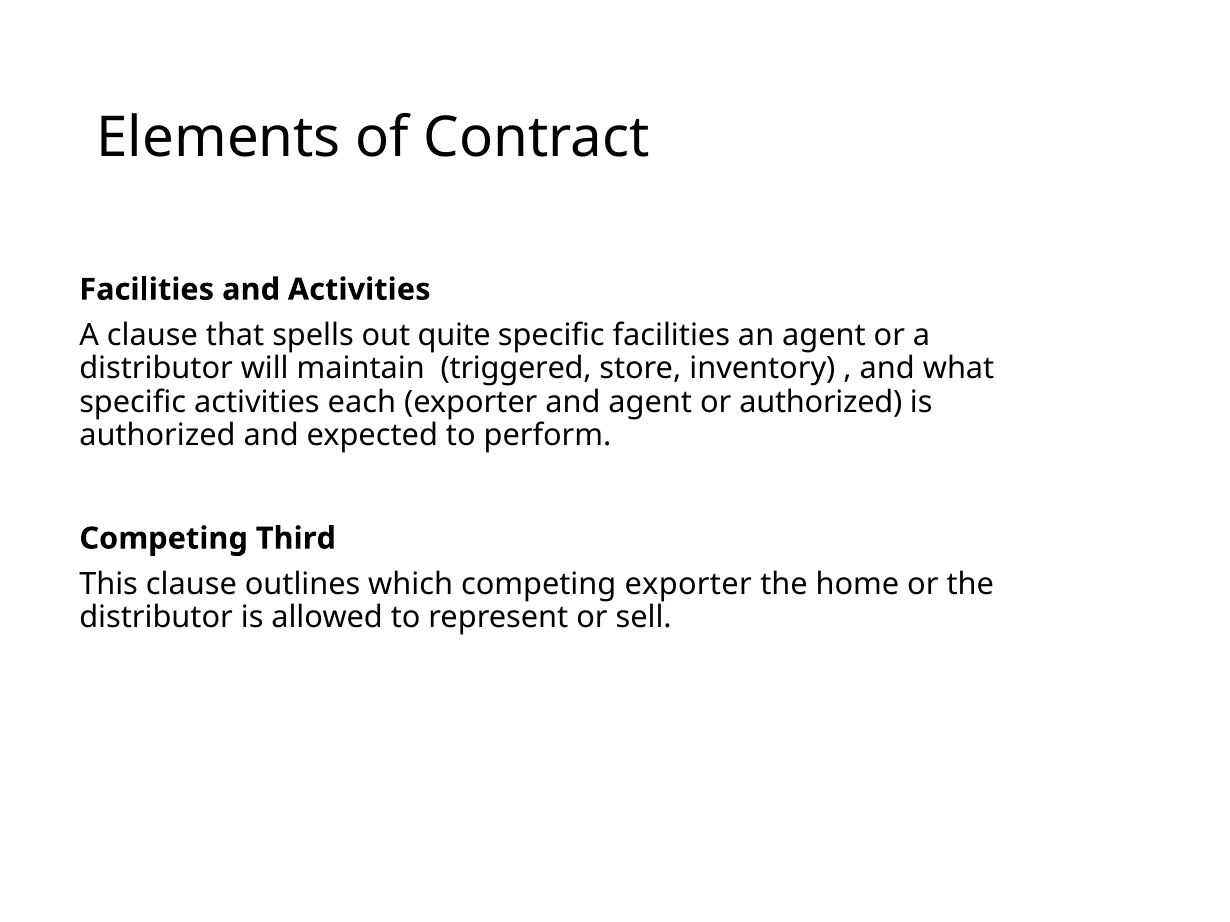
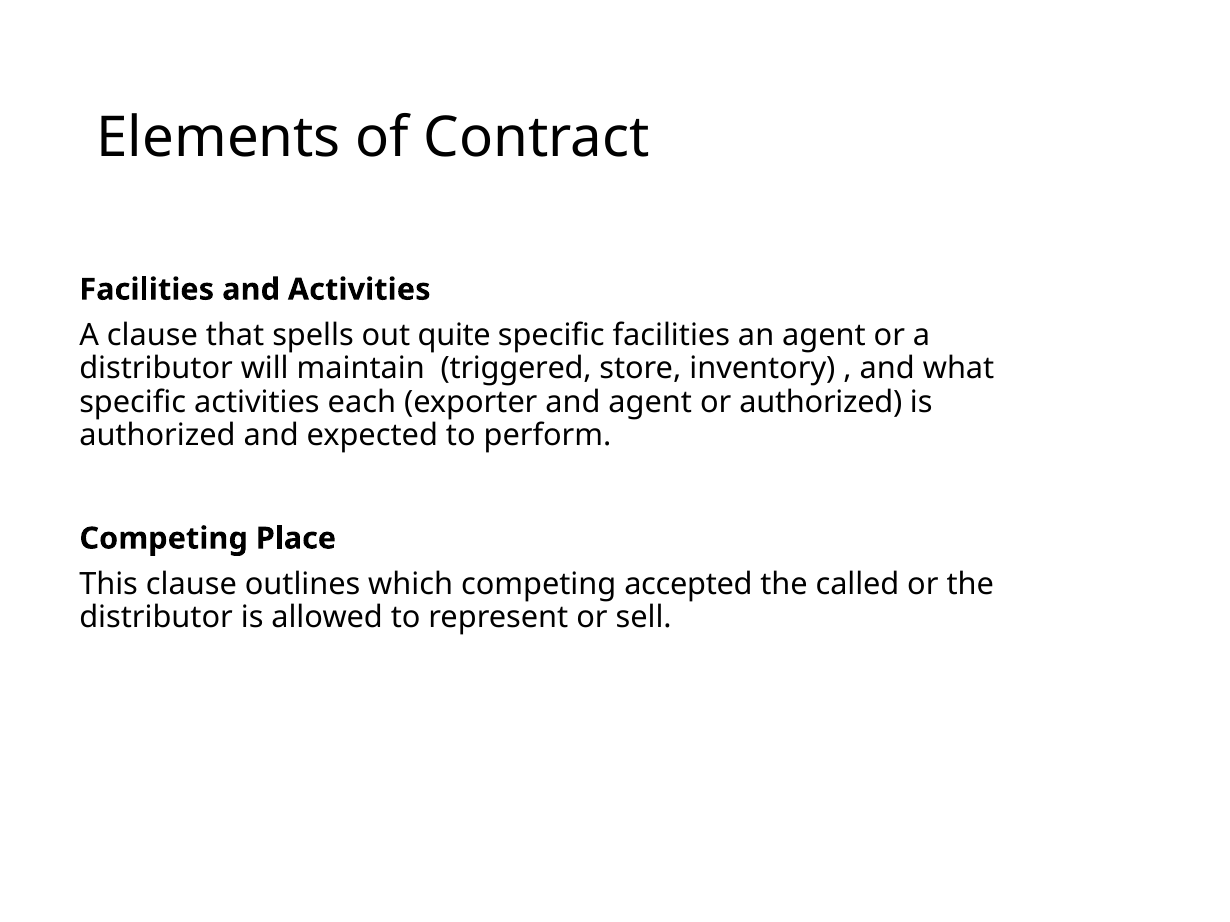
Third: Third -> Place (296, 539)
competing exporter: exporter -> accepted (688, 585)
home: home -> called (857, 585)
